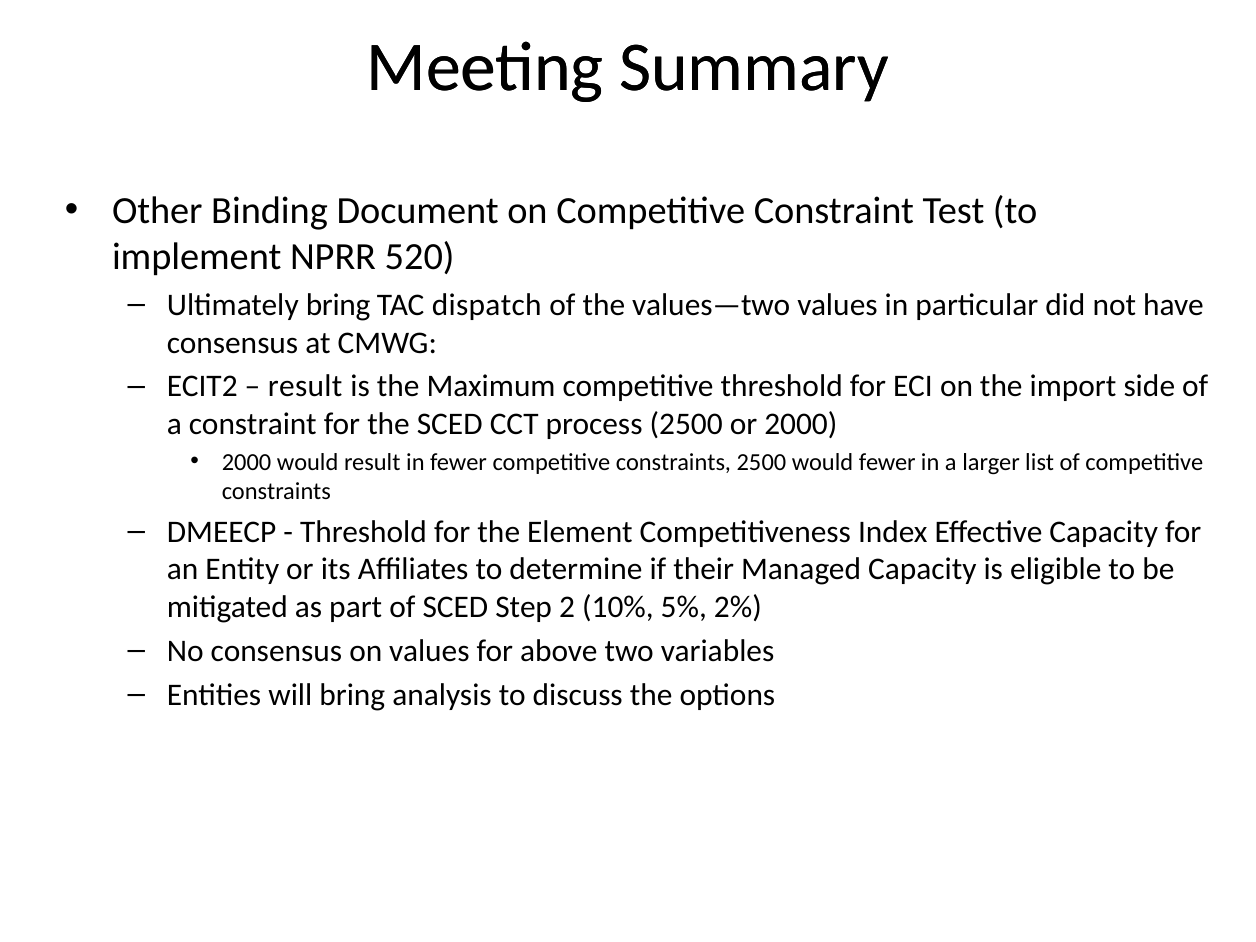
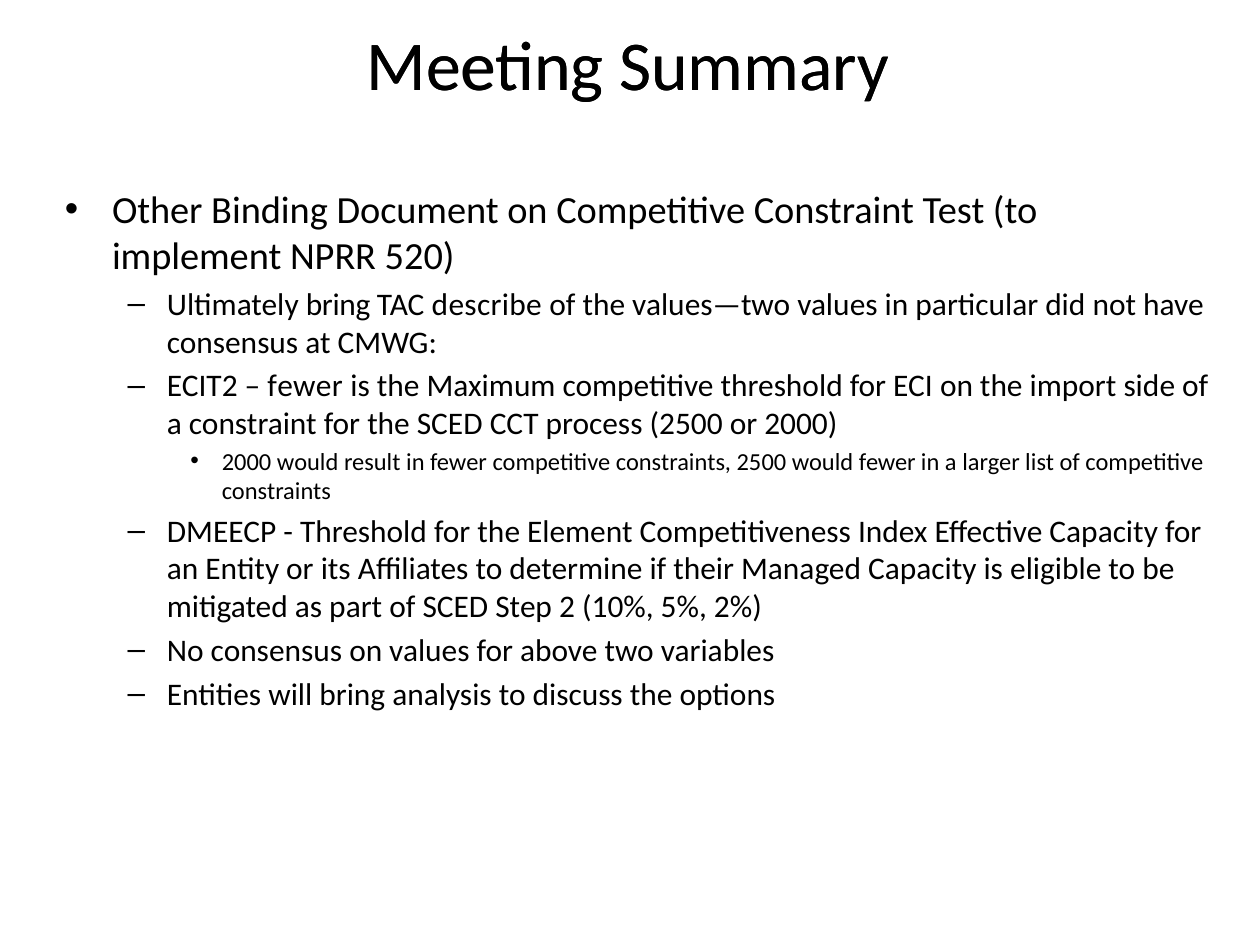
dispatch: dispatch -> describe (487, 305)
result: result -> fewer (305, 387)
